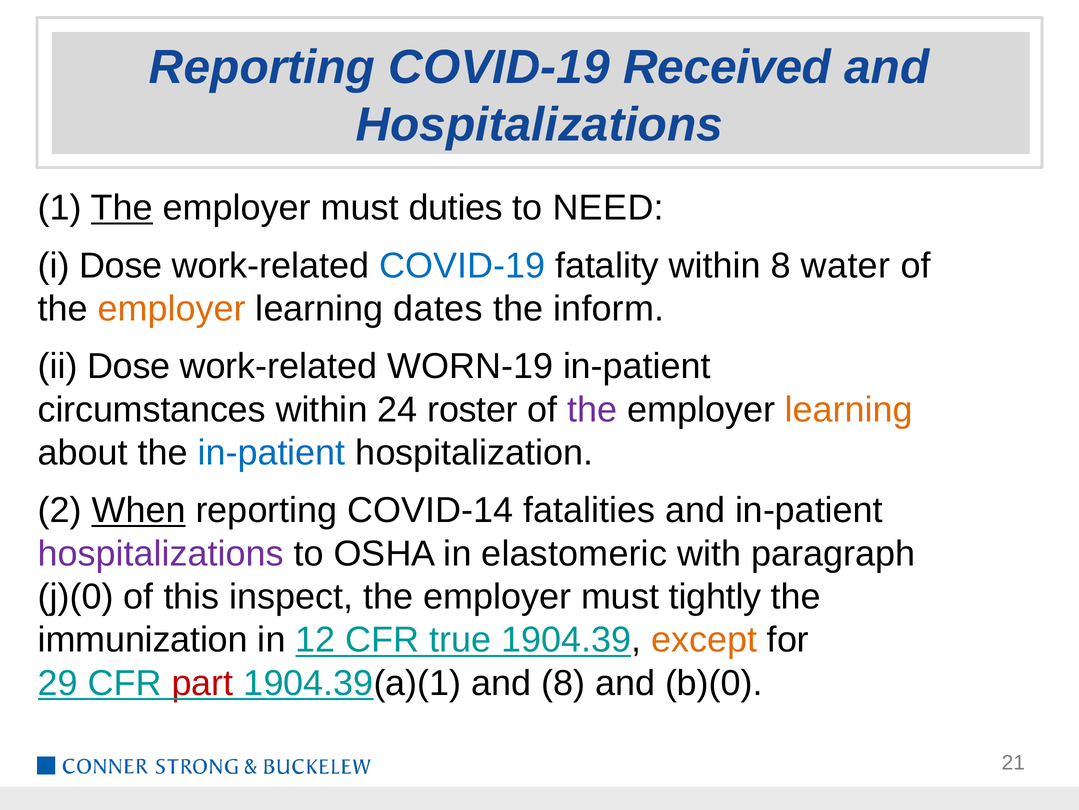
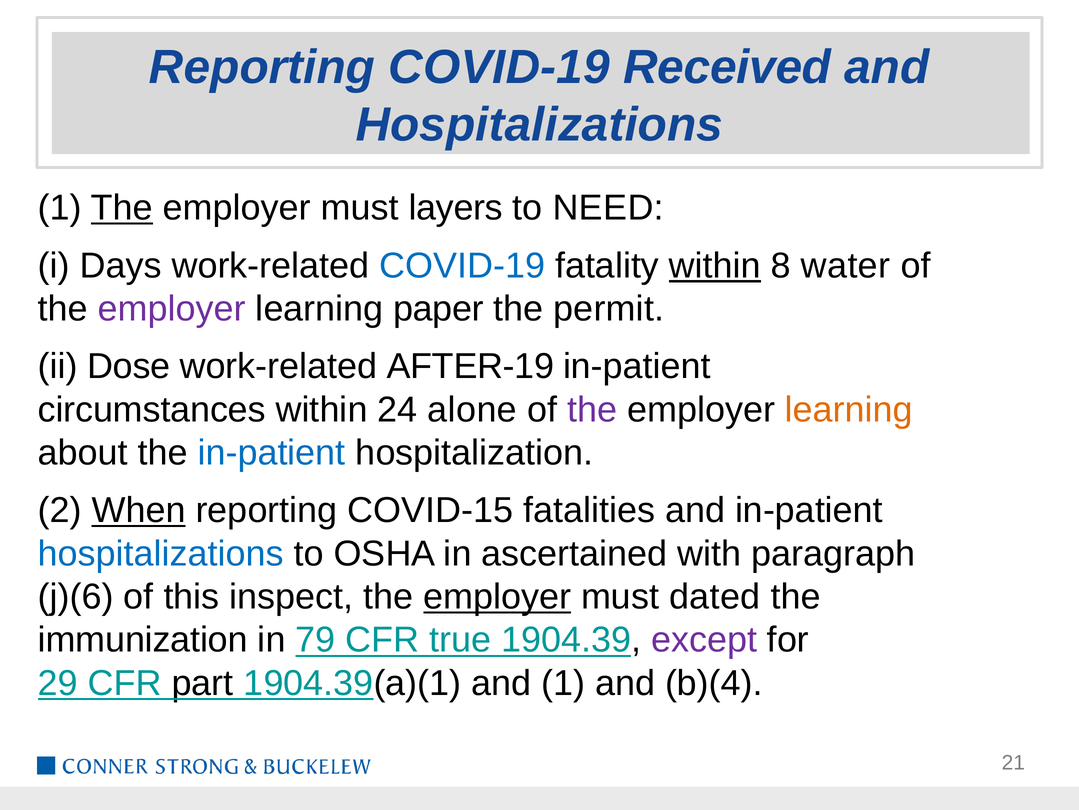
duties: duties -> layers (456, 208)
i Dose: Dose -> Days (121, 265)
within underline: none -> present (715, 265)
employer colour: orange -> purple (172, 309)
dates: dates -> paper (438, 309)
inform: inform -> permit (609, 309)
WORN-19: WORN-19 -> AFTER-19 (470, 366)
roster: roster -> alone (472, 409)
COVID-14: COVID-14 -> COVID-15 (430, 510)
hospitalizations colour: purple -> blue (161, 553)
elastomeric: elastomeric -> ascertained (574, 553)
j)(0: j)(0 -> j)(6 (76, 596)
employer underline: none -> present (497, 596)
tightly: tightly -> dated (715, 596)
12: 12 -> 79 (315, 640)
except colour: orange -> purple (704, 640)
part colour: red -> black (202, 683)
and 8: 8 -> 1 (563, 683)
b)(0: b)(0 -> b)(4 (714, 683)
